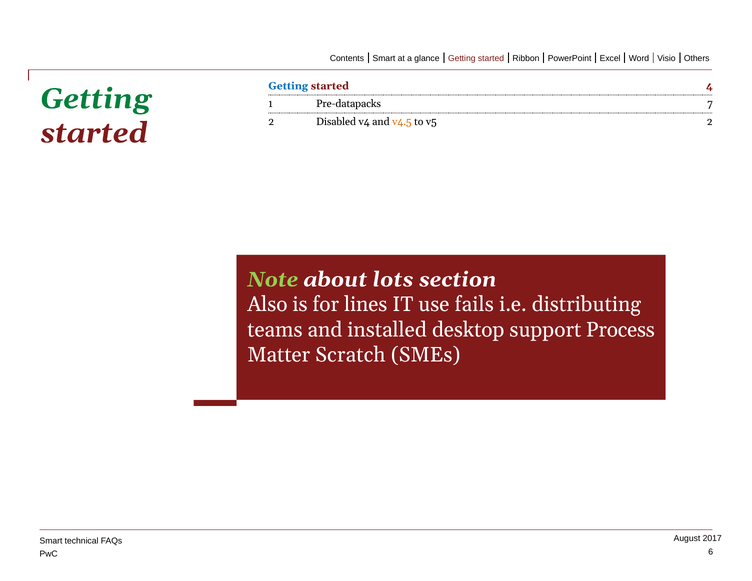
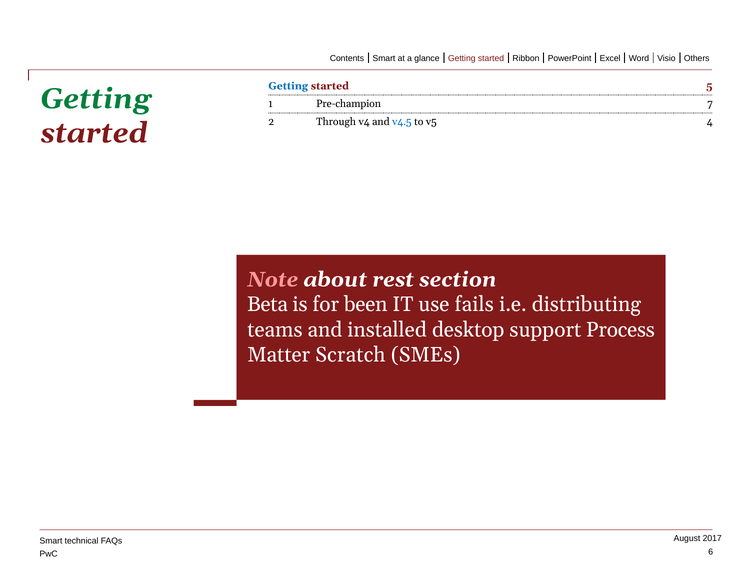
4: 4 -> 5 (709, 86)
Pre-datapacks: Pre-datapacks -> Pre-champion (349, 104)
Disabled: Disabled -> Through (336, 122)
v4.5 colour: orange -> blue (402, 122)
v5 2: 2 -> 4 (710, 122)
Note colour: light green -> pink (273, 280)
lots: lots -> rest (393, 280)
Also: Also -> Beta (268, 305)
lines: lines -> been (366, 305)
